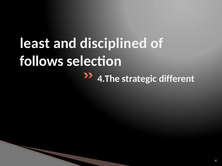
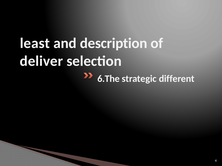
disciplined: disciplined -> description (114, 43)
follows: follows -> deliver (41, 61)
4.The: 4.The -> 6.The (109, 79)
